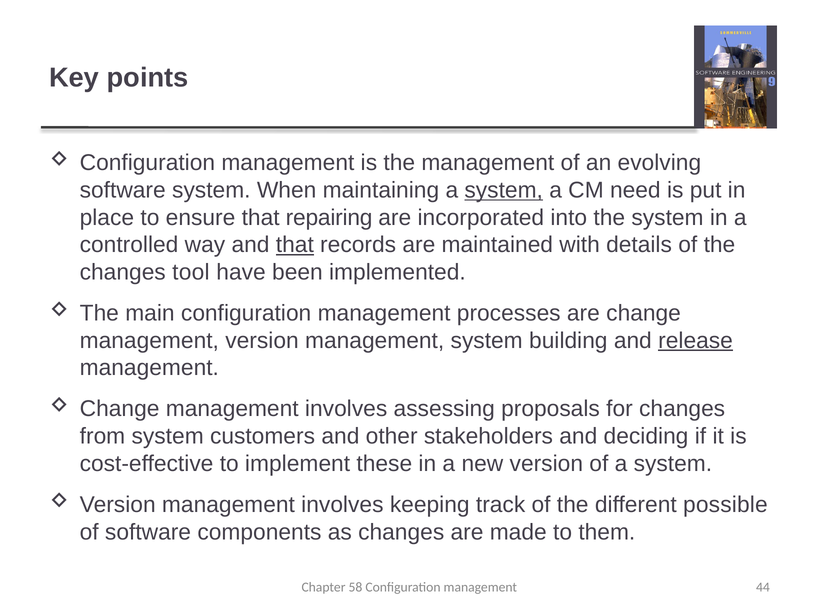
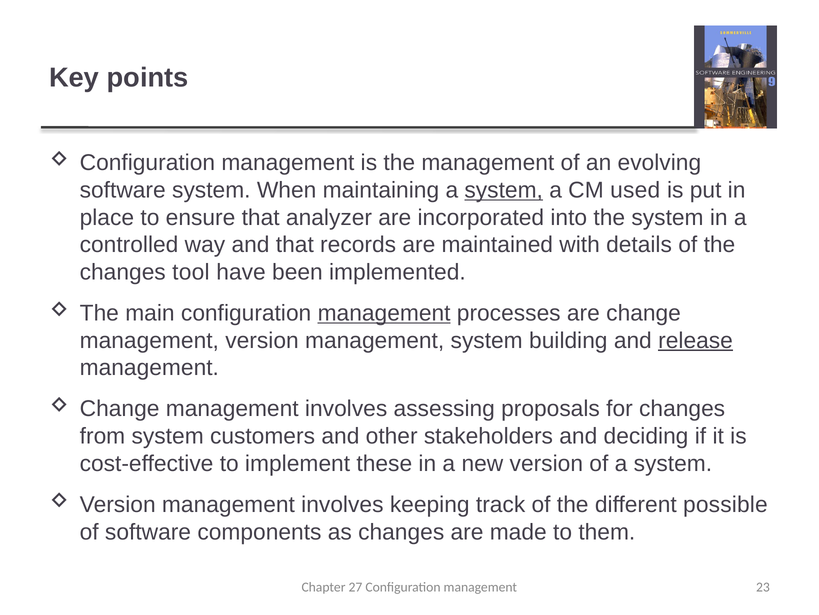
need: need -> used (635, 190)
repairing: repairing -> analyzer (329, 217)
that underline: present -> none (295, 245)
management underline: none -> present (384, 313)
58: 58 -> 27 (355, 586)
44: 44 -> 23 (763, 586)
